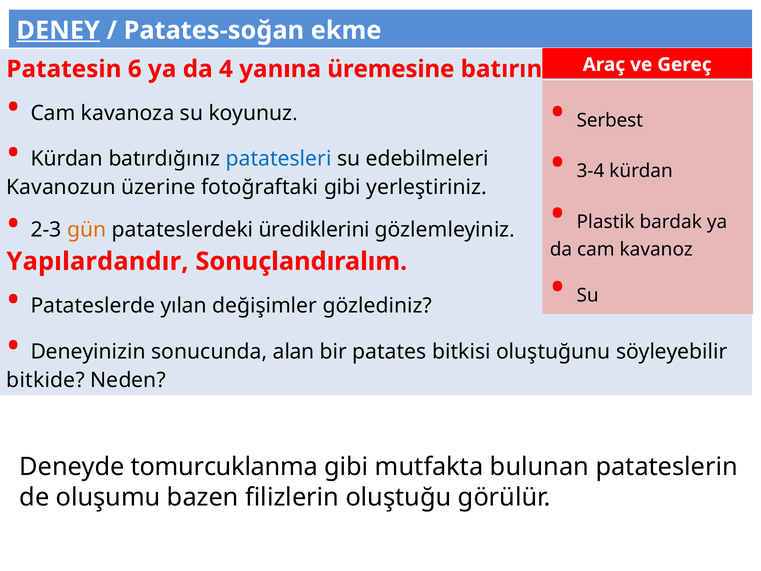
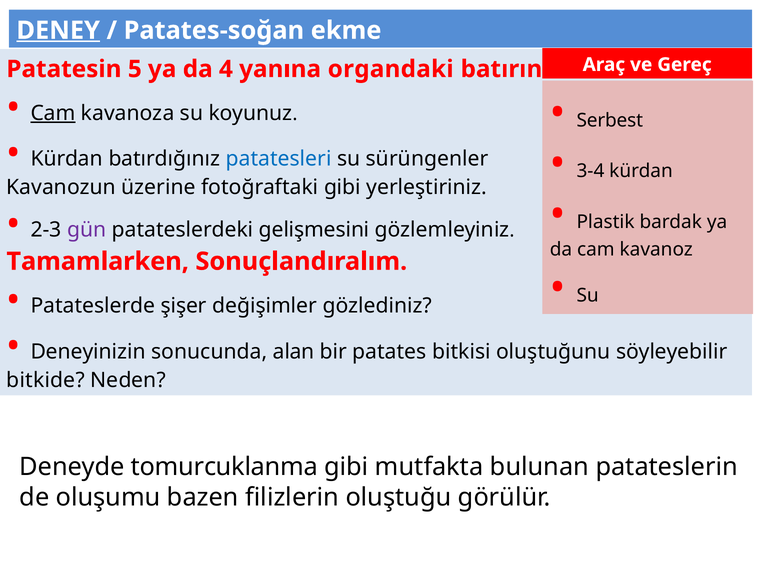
6: 6 -> 5 (135, 69)
üremesine: üremesine -> organdaki (391, 69)
Cam underline: none -> present (53, 113)
edebilmeleri: edebilmeleri -> sürüngenler (427, 159)
gün colour: orange -> purple (87, 230)
ürediklerini: ürediklerini -> gelişmesini (314, 230)
Yapılardandır: Yapılardandır -> Tamamlarken (98, 261)
yılan: yılan -> şişer (184, 306)
